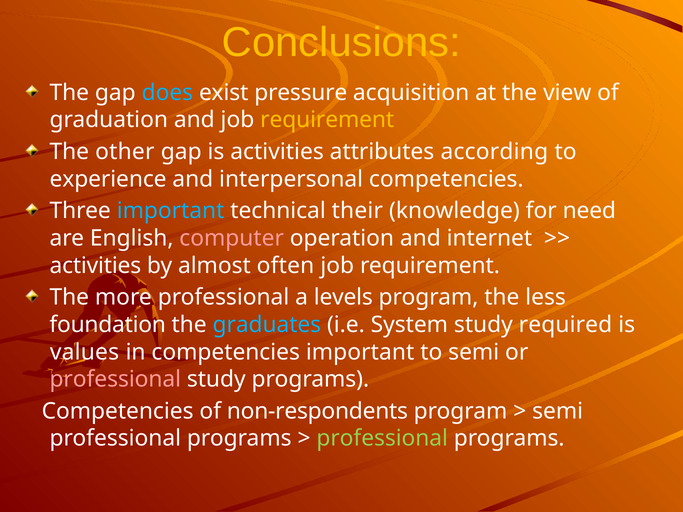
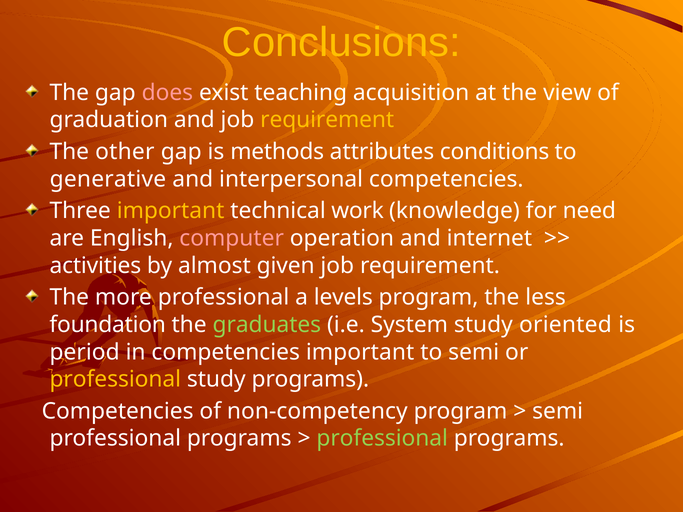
does colour: light blue -> pink (167, 93)
pressure: pressure -> teaching (301, 93)
is activities: activities -> methods (277, 152)
according: according -> conditions (495, 152)
experience: experience -> generative (108, 179)
important colour: light blue -> yellow (171, 211)
their: their -> work (358, 211)
often: often -> given (286, 266)
graduates colour: light blue -> light green (267, 325)
required: required -> oriented (565, 325)
values: values -> period (85, 352)
professional colour: pink -> yellow (115, 380)
non-respondents: non-respondents -> non-competency (317, 411)
